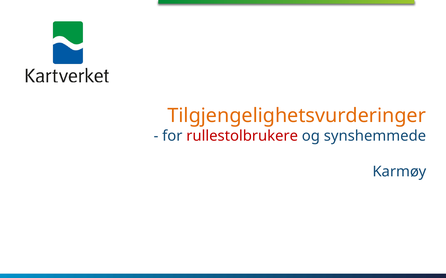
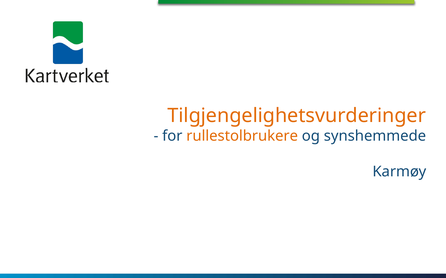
rullestolbrukere colour: red -> orange (242, 136)
